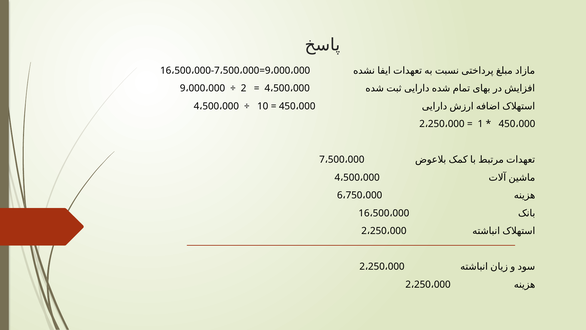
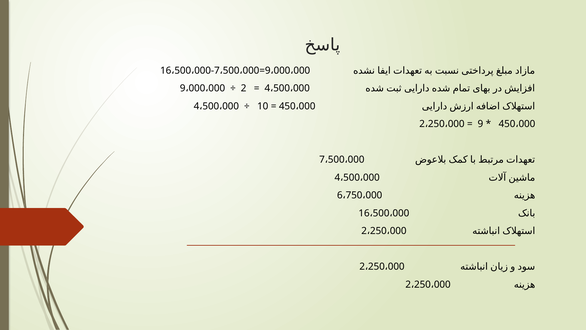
1: 1 -> 9 (480, 124)
